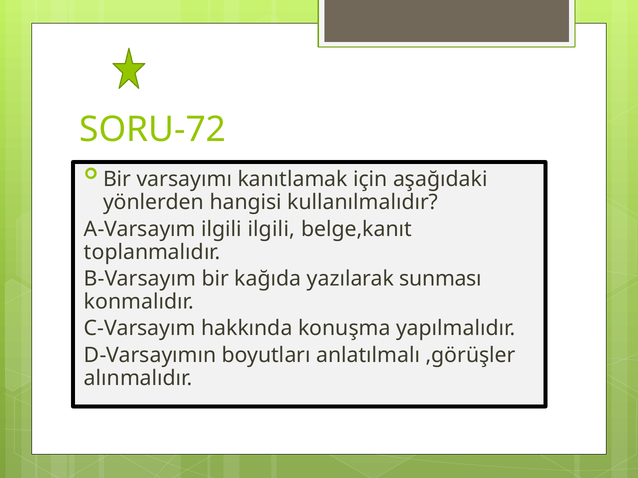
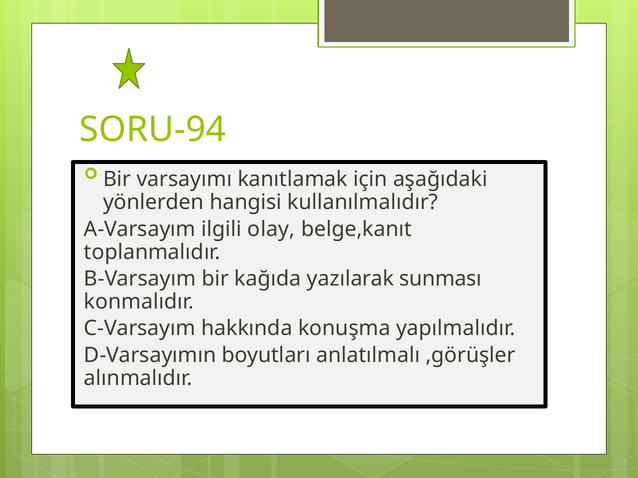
SORU-72: SORU-72 -> SORU-94 (153, 129)
ilgili ilgili: ilgili -> olay (271, 229)
